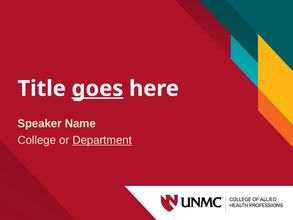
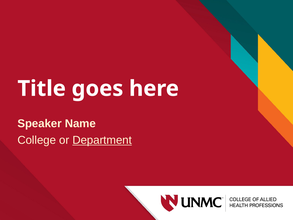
goes underline: present -> none (97, 88)
